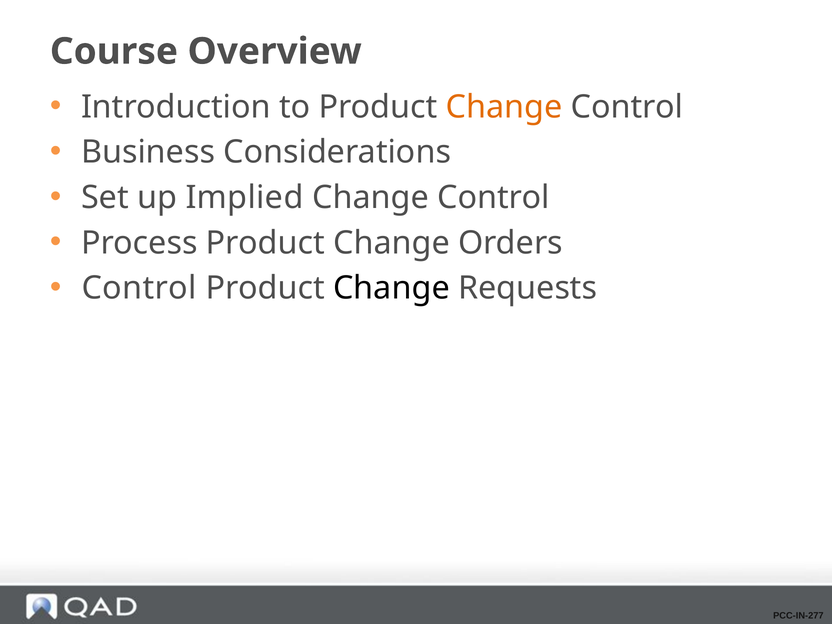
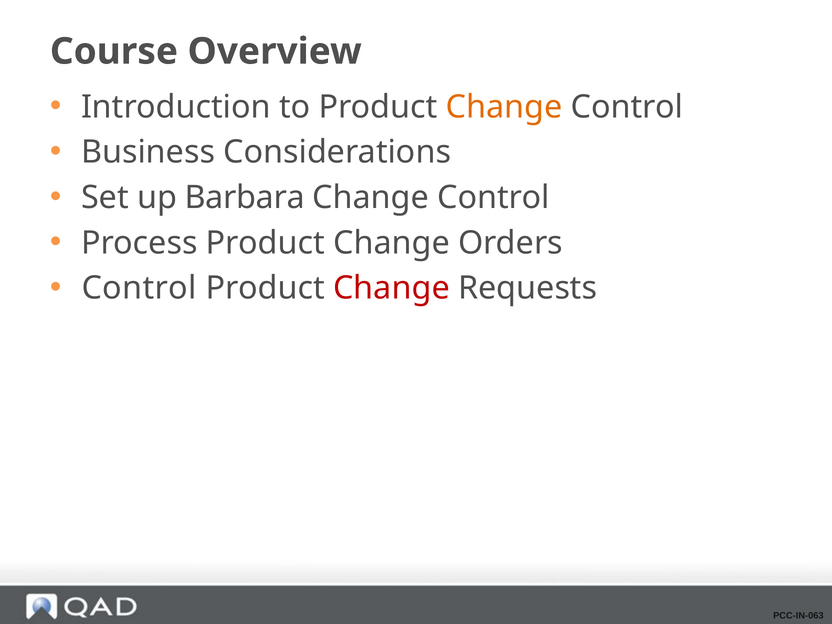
Implied: Implied -> Barbara (245, 198)
Change colour: black -> red (391, 288)
PCC-IN-277: PCC-IN-277 -> PCC-IN-063 (798, 616)
